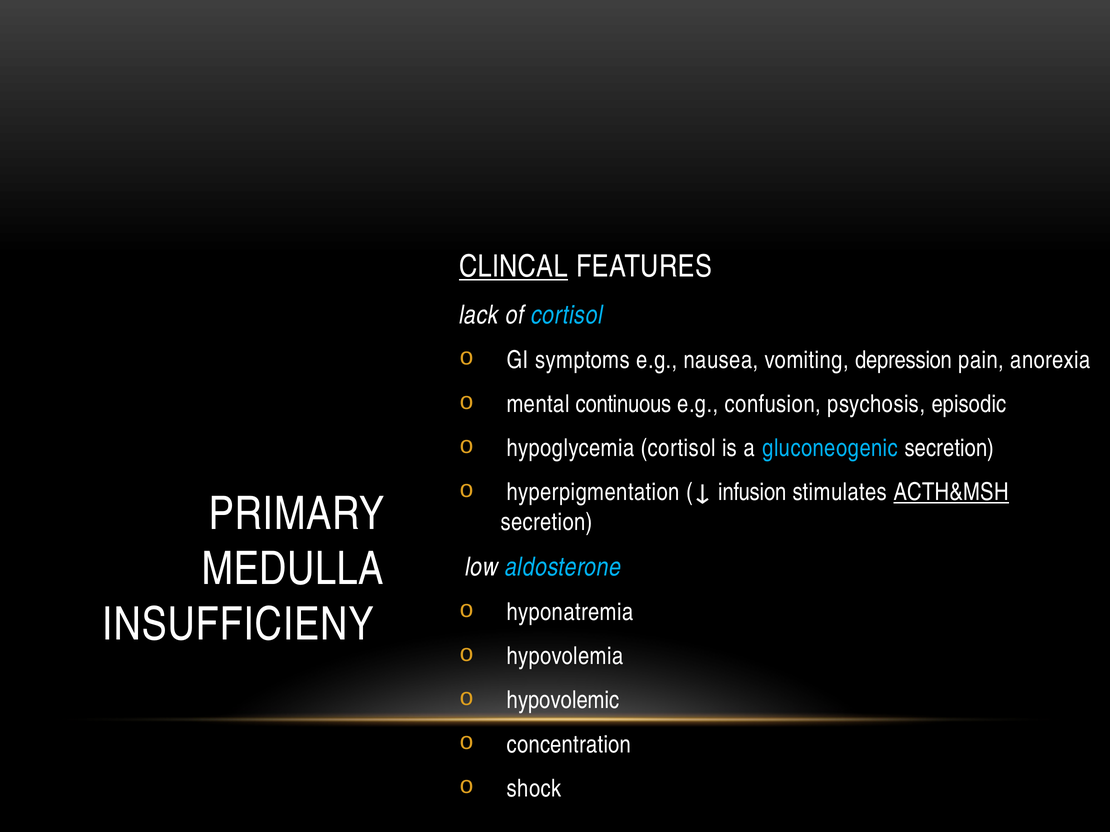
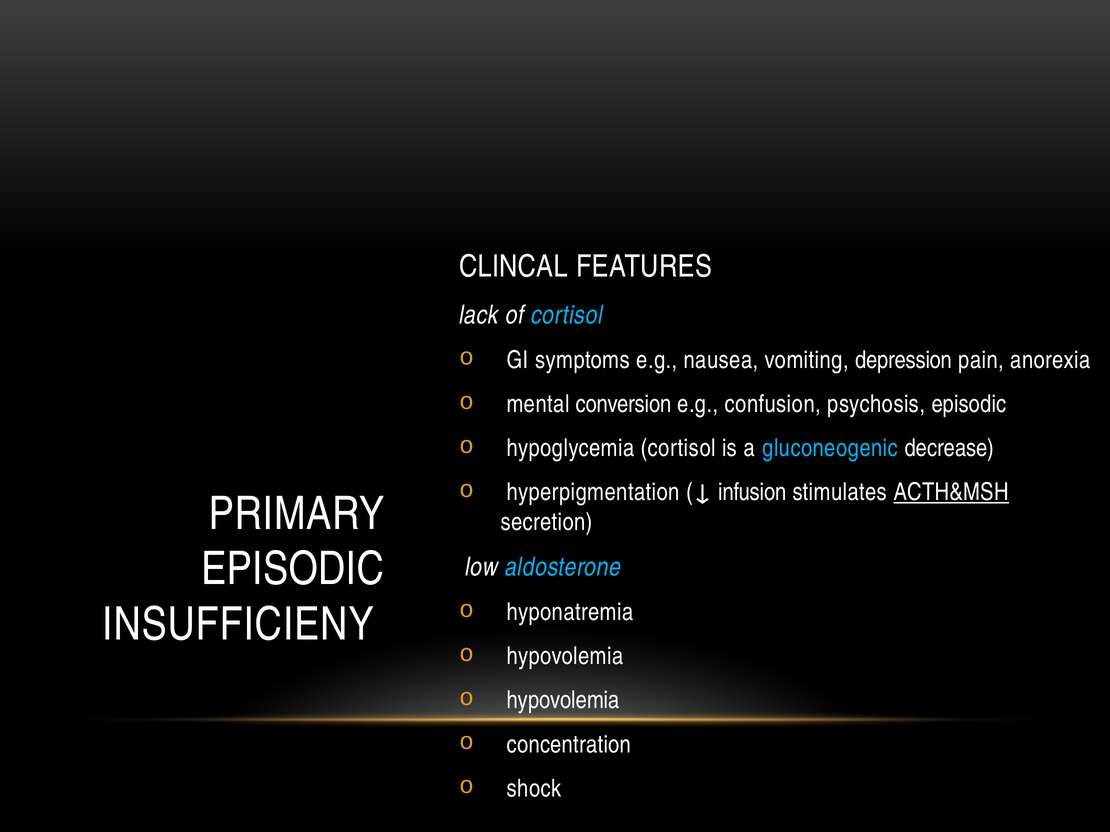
CLINCAL underline: present -> none (513, 267)
continuous: continuous -> conversion (623, 404)
gluconeogenic secretion: secretion -> decrease (949, 449)
MEDULLA: MEDULLA -> EPISODIC (293, 570)
hypovolemic: hypovolemic -> hypovolemia (563, 701)
